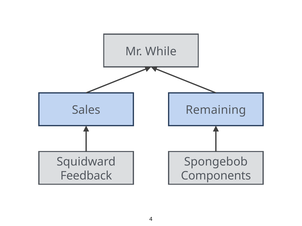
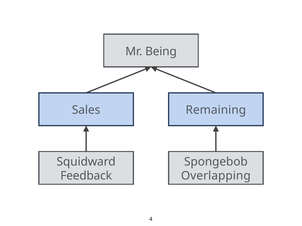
While: While -> Being (161, 51)
Components: Components -> Overlapping (216, 176)
